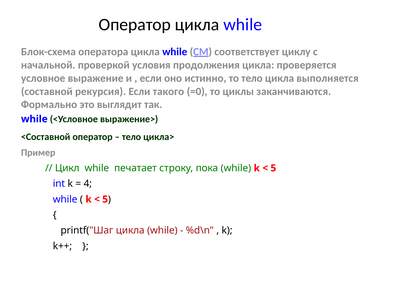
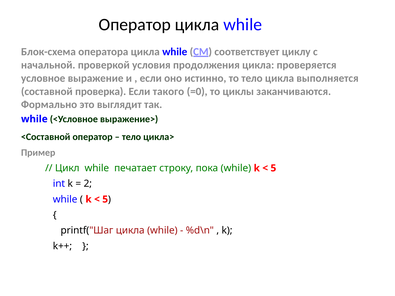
рекурсия: рекурсия -> проверка (101, 92)
4: 4 -> 2 (88, 184)
